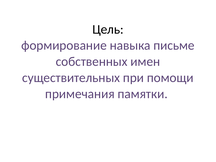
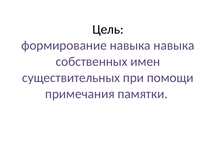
навыка письме: письме -> навыка (174, 45)
